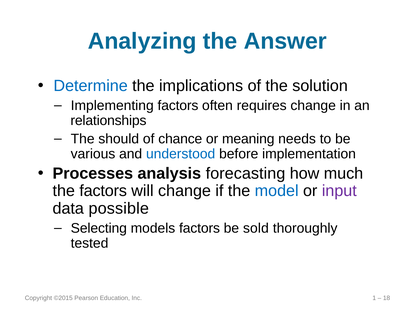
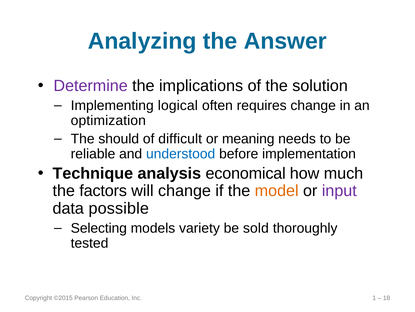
Determine colour: blue -> purple (91, 86)
Implementing factors: factors -> logical (178, 105)
relationships: relationships -> optimization (108, 120)
chance: chance -> difficult (180, 139)
various: various -> reliable (93, 154)
Processes: Processes -> Technique (93, 173)
forecasting: forecasting -> economical (246, 173)
model colour: blue -> orange (277, 191)
models factors: factors -> variety (199, 228)
